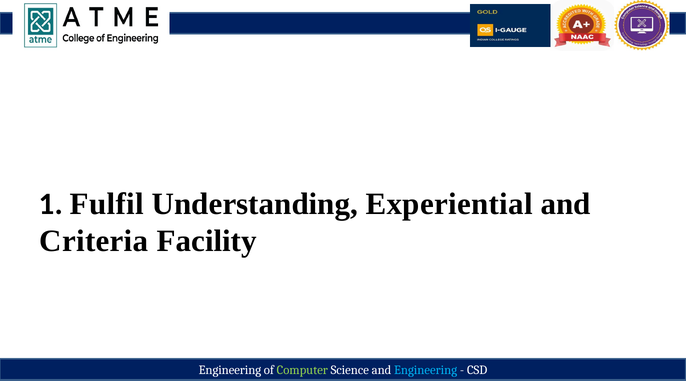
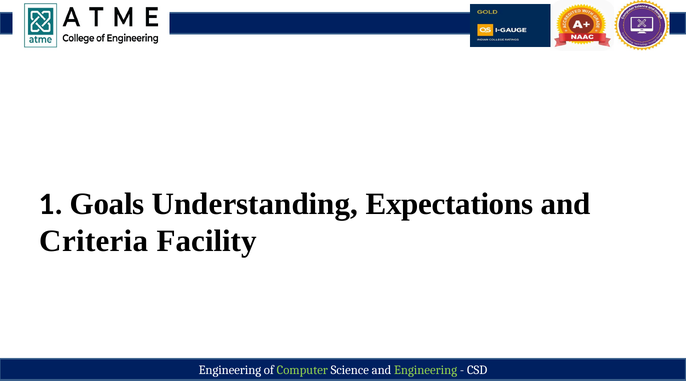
Fulfil: Fulfil -> Goals (107, 204)
Experiential: Experiential -> Expectations (449, 204)
Engineering colour: light blue -> light green (426, 370)
